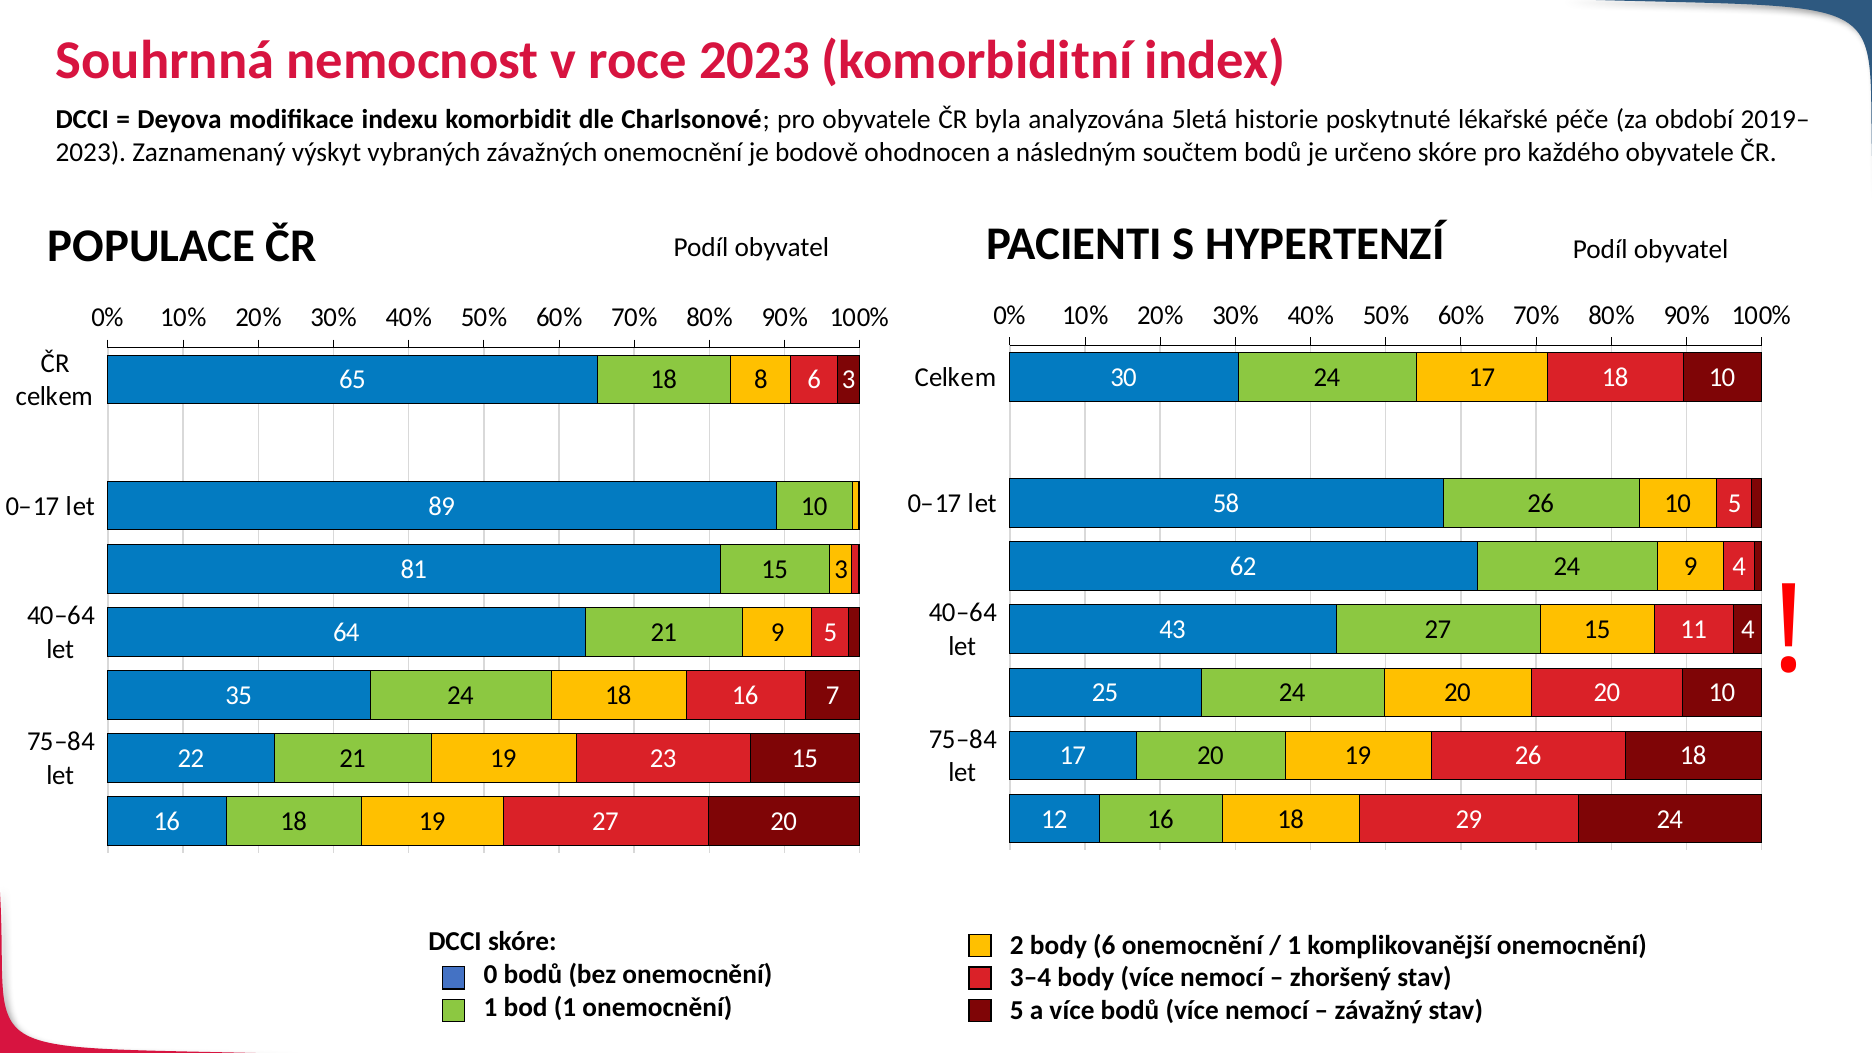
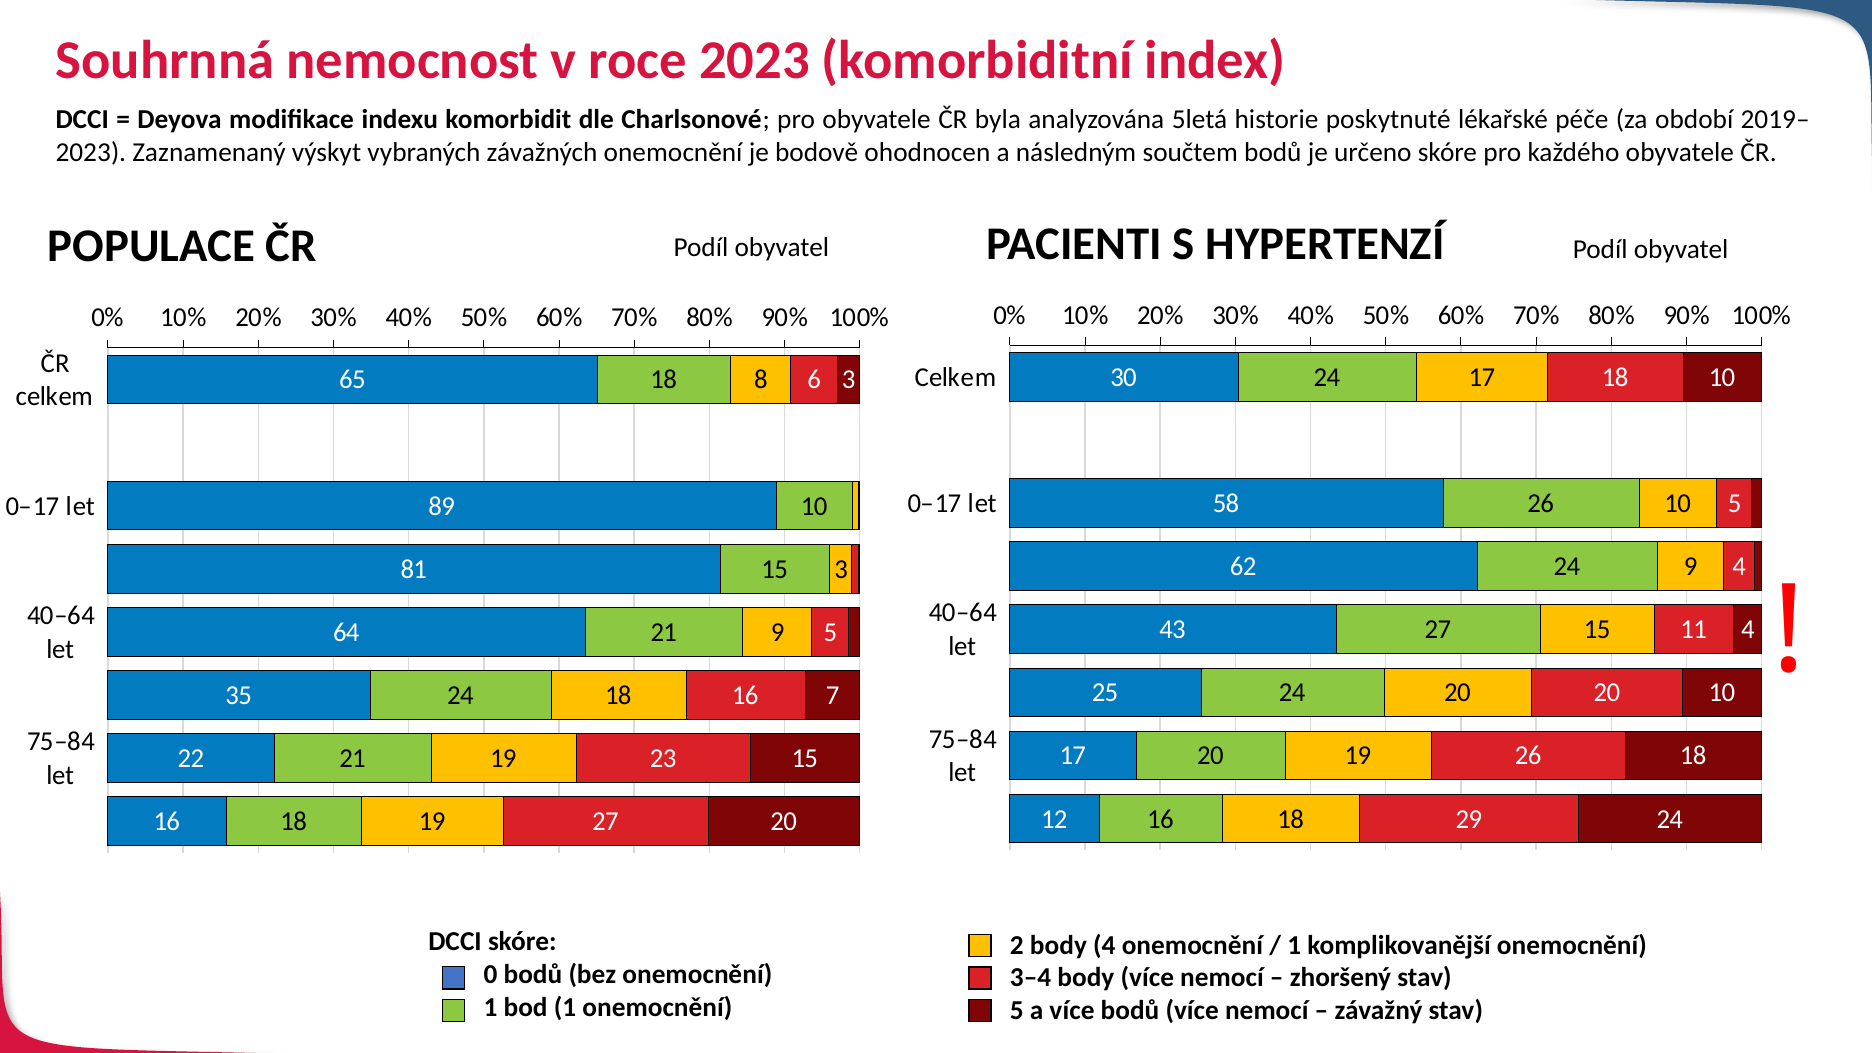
body 6: 6 -> 4 (1104, 945)
